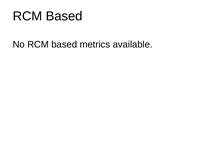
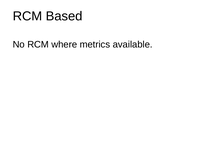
No RCM based: based -> where (64, 44)
